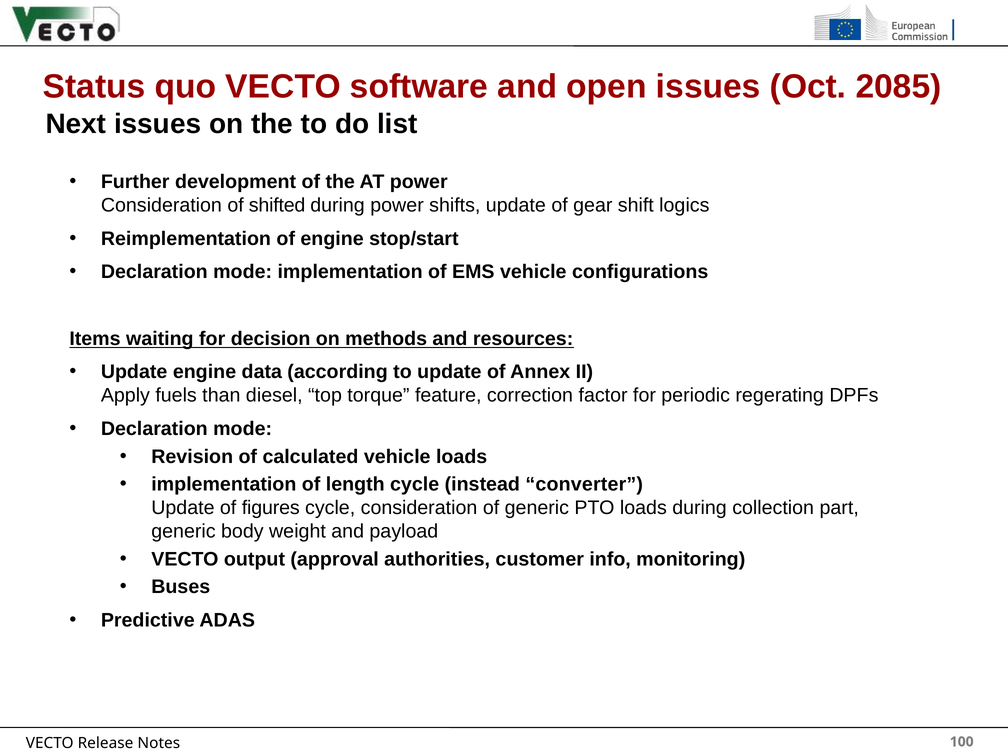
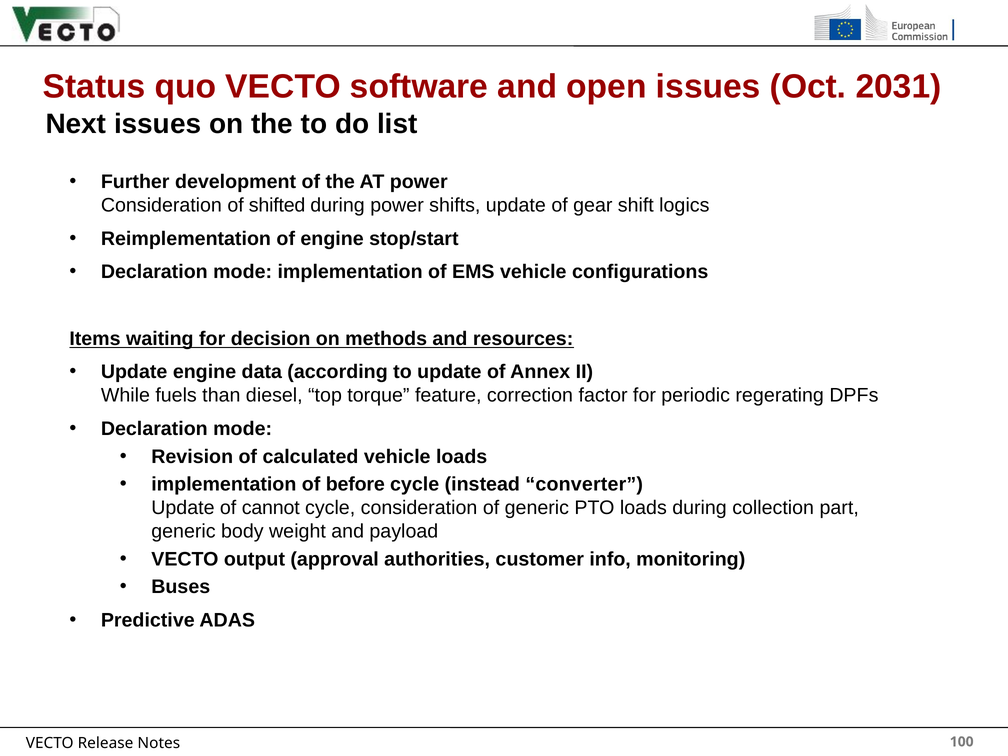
2085: 2085 -> 2031 (899, 87)
Apply: Apply -> While (125, 396)
length: length -> before (355, 484)
figures: figures -> cannot (271, 508)
